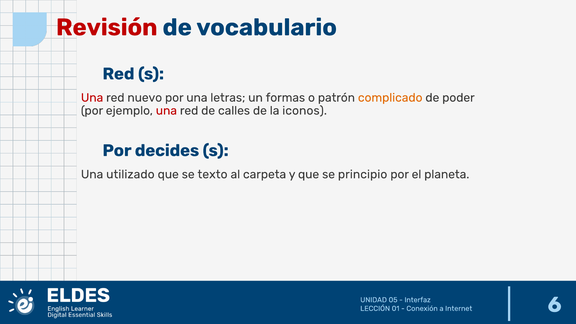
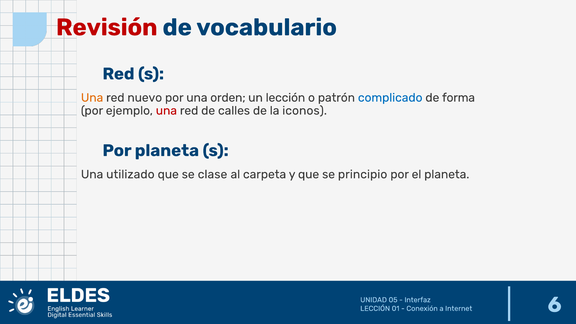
Una colour: red -> orange (92, 98)
letras: letras -> orden (228, 98)
un formas: formas -> lección (285, 98)
complicado colour: orange -> blue (390, 98)
poder: poder -> forma (459, 98)
Por decides: decides -> planeta (167, 151)
texto: texto -> clase (213, 174)
